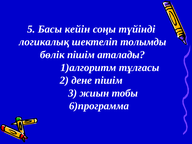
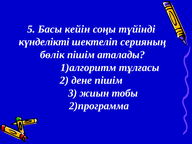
логикалық: логикалық -> күнделікті (44, 42)
толымды: толымды -> серияның (143, 42)
6)программа: 6)программа -> 2)программа (99, 106)
